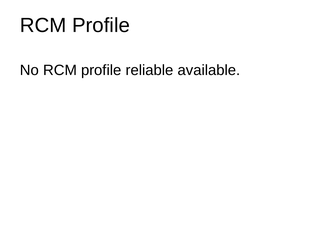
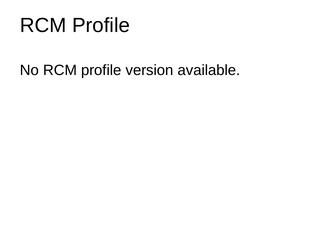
reliable: reliable -> version (150, 70)
